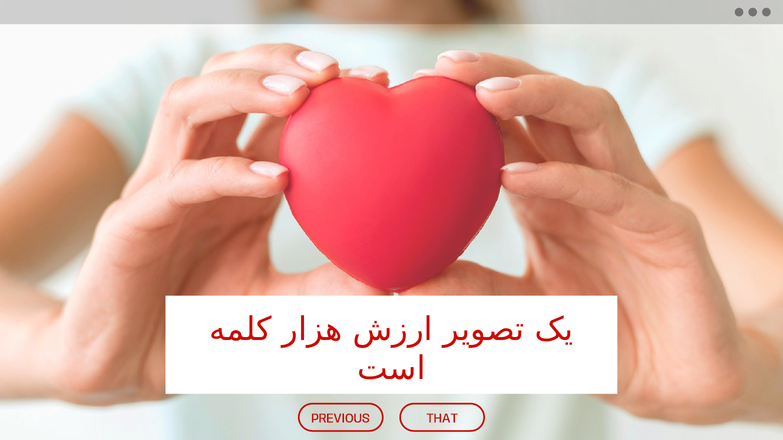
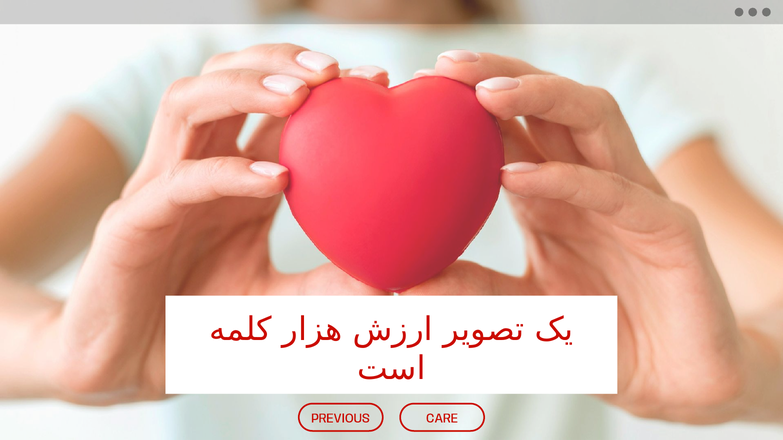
THAT: THAT -> CARE (442, 419)
